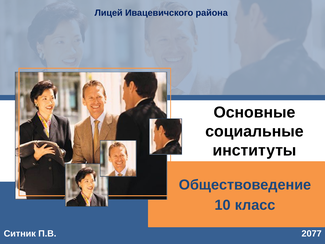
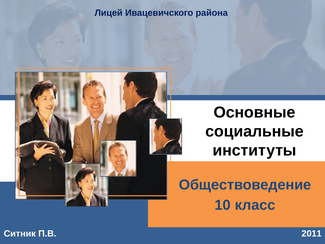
2077: 2077 -> 2011 (312, 233)
